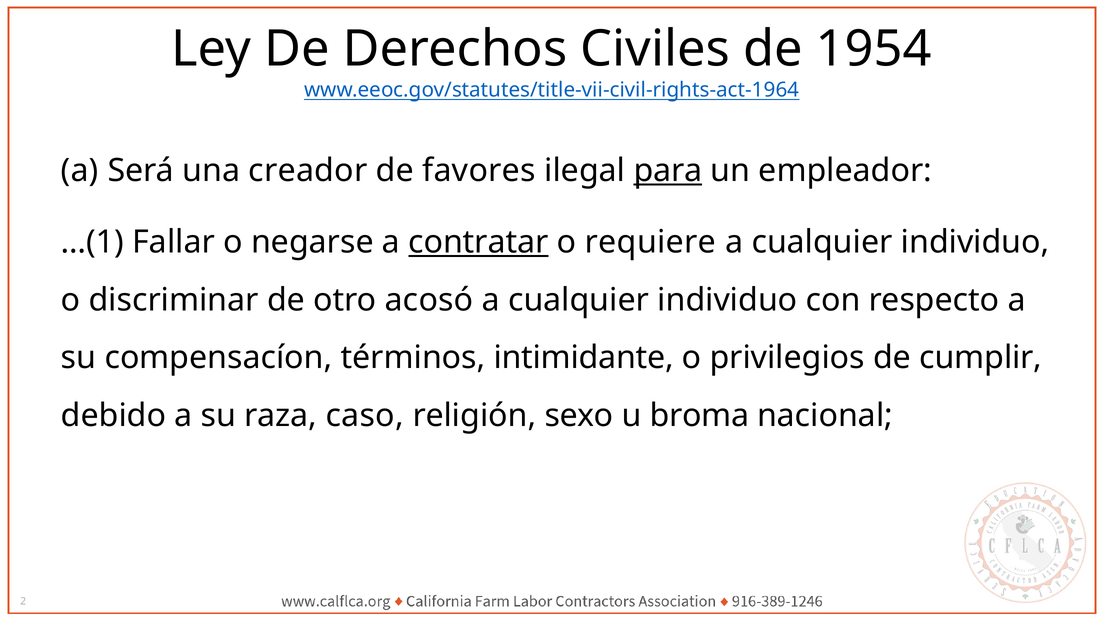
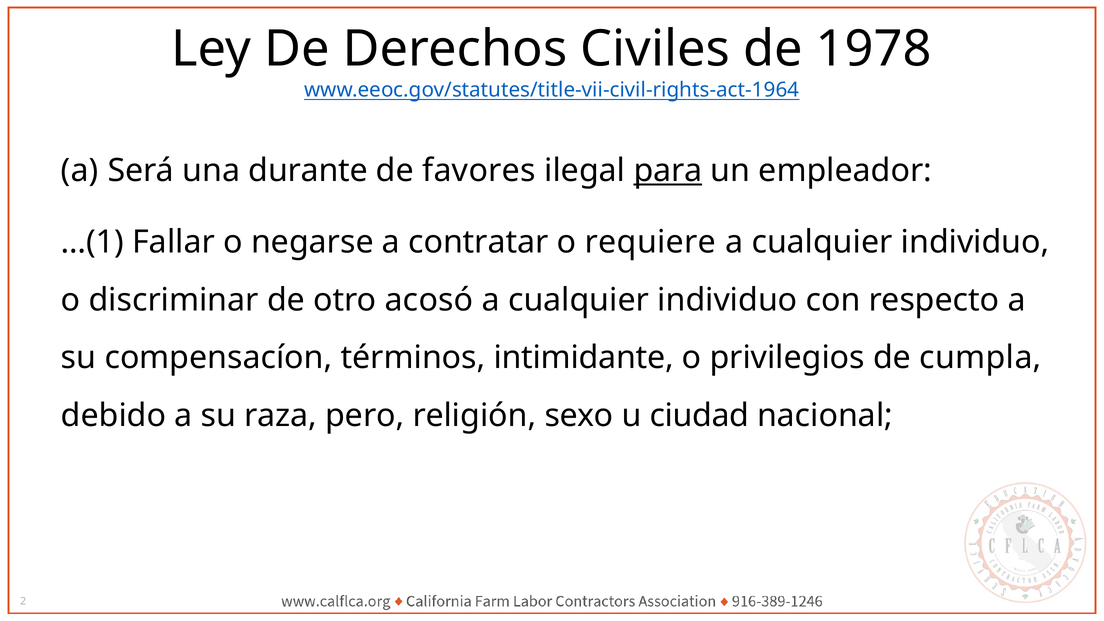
1954: 1954 -> 1978 (874, 49)
creador: creador -> durante (308, 171)
contratar underline: present -> none (478, 242)
cumplir: cumplir -> cumpla (980, 358)
caso: caso -> pero (365, 416)
broma: broma -> ciudad (699, 416)
